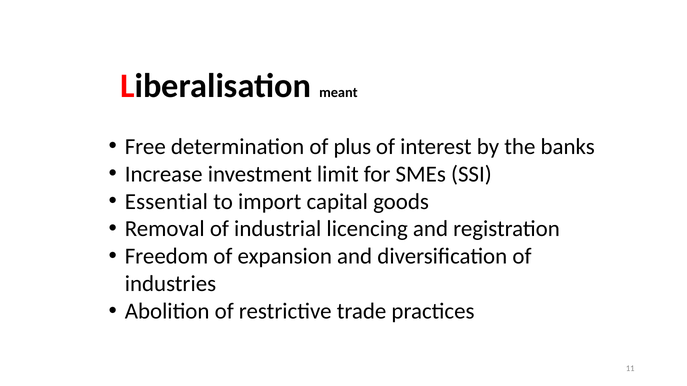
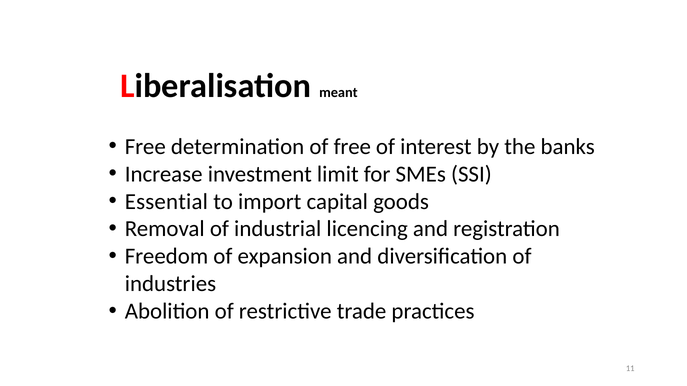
of plus: plus -> free (352, 147)
